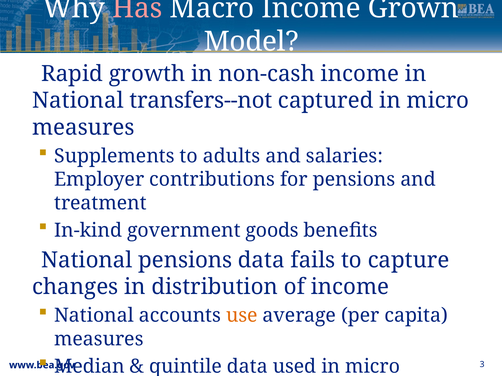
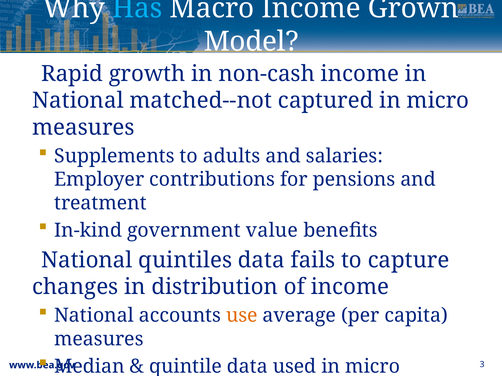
Has colour: pink -> light blue (137, 8)
transfers--not: transfers--not -> matched--not (201, 101)
goods: goods -> value (272, 231)
National pensions: pensions -> quintiles (185, 260)
